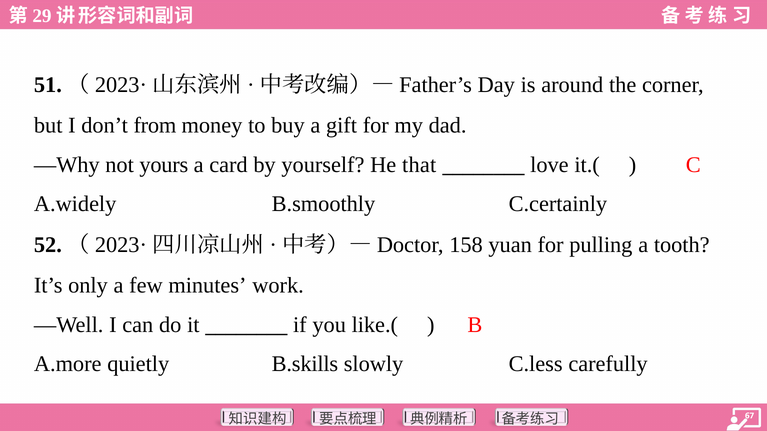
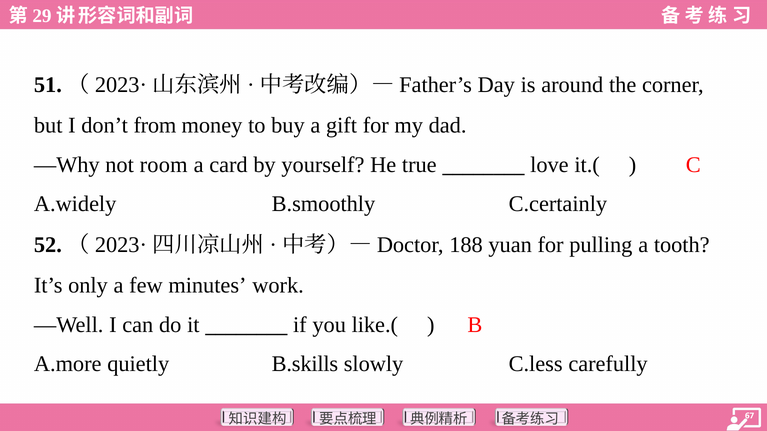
yours: yours -> room (164, 165)
that: that -> true (419, 165)
158: 158 -> 188 (466, 245)
